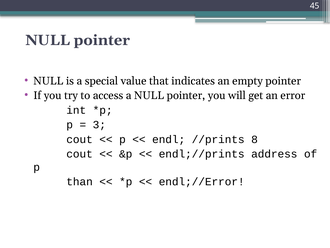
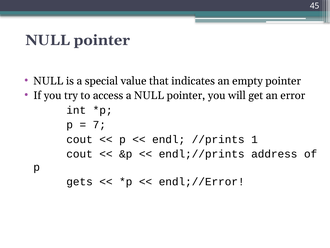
3: 3 -> 7 (99, 125)
8: 8 -> 1 (254, 139)
than: than -> gets (80, 181)
